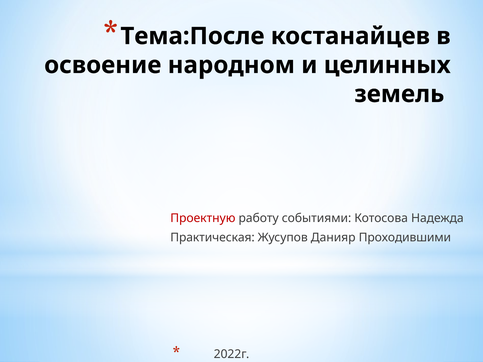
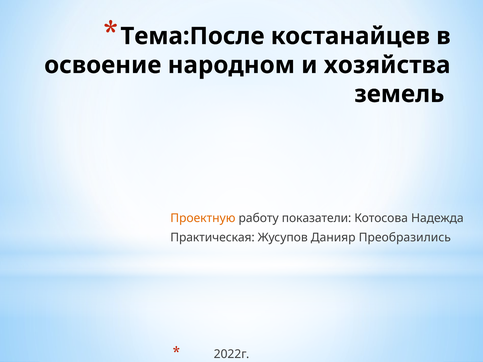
целинных: целинных -> хозяйства (387, 65)
Проектную colour: red -> orange (203, 218)
событиями: событиями -> показатели (317, 218)
Проходившими: Проходившими -> Преобразились (405, 238)
